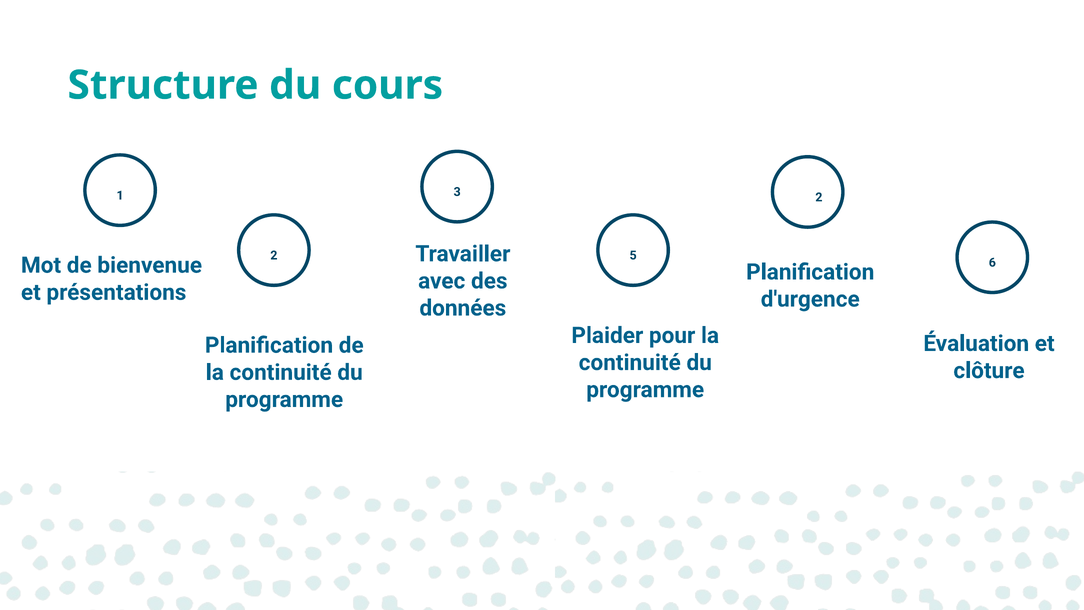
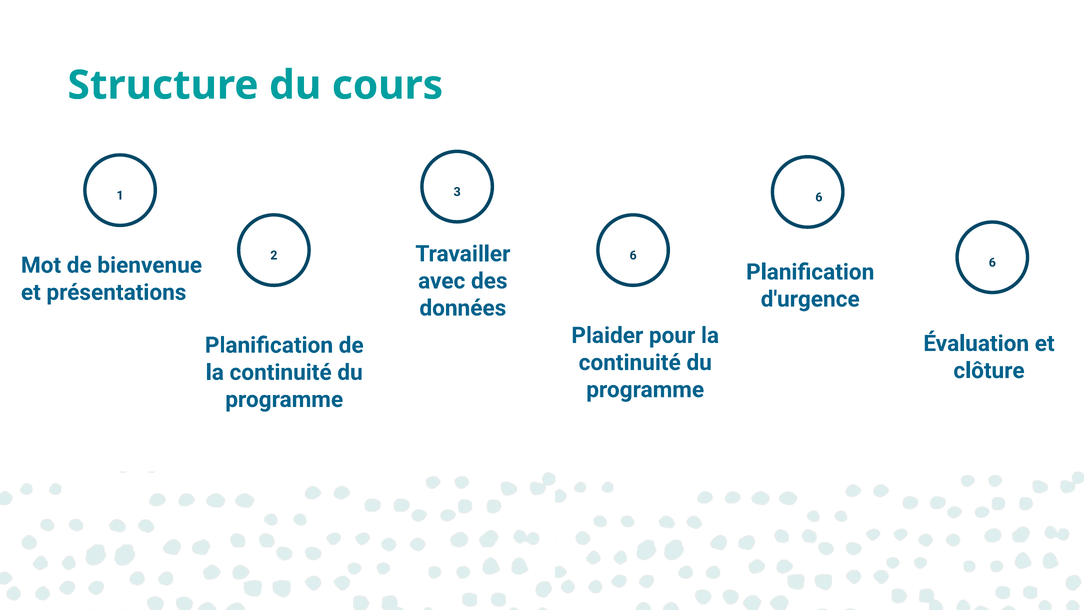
3 2: 2 -> 6 (819, 197)
2 5: 5 -> 6 (633, 255)
